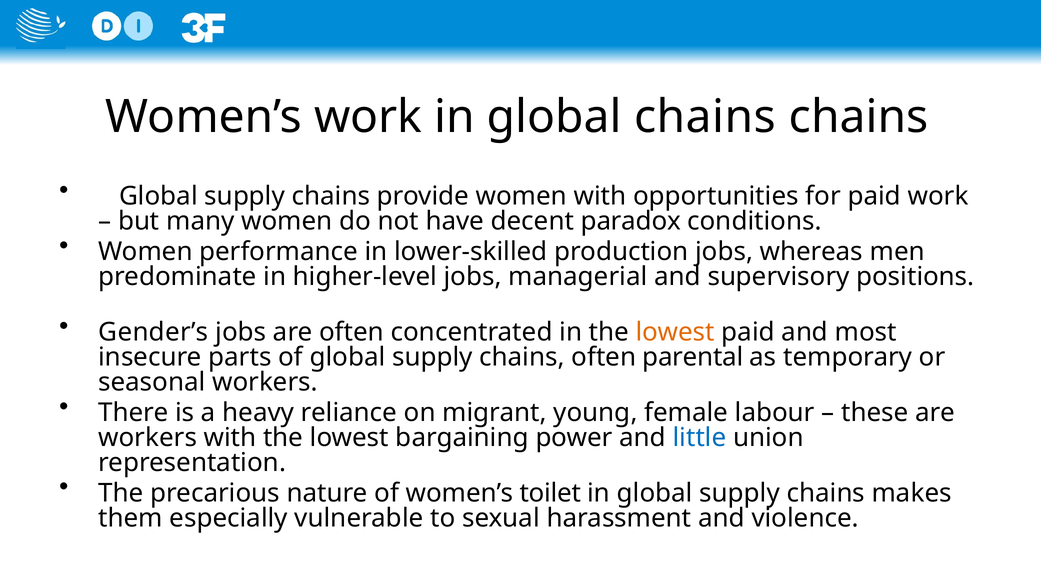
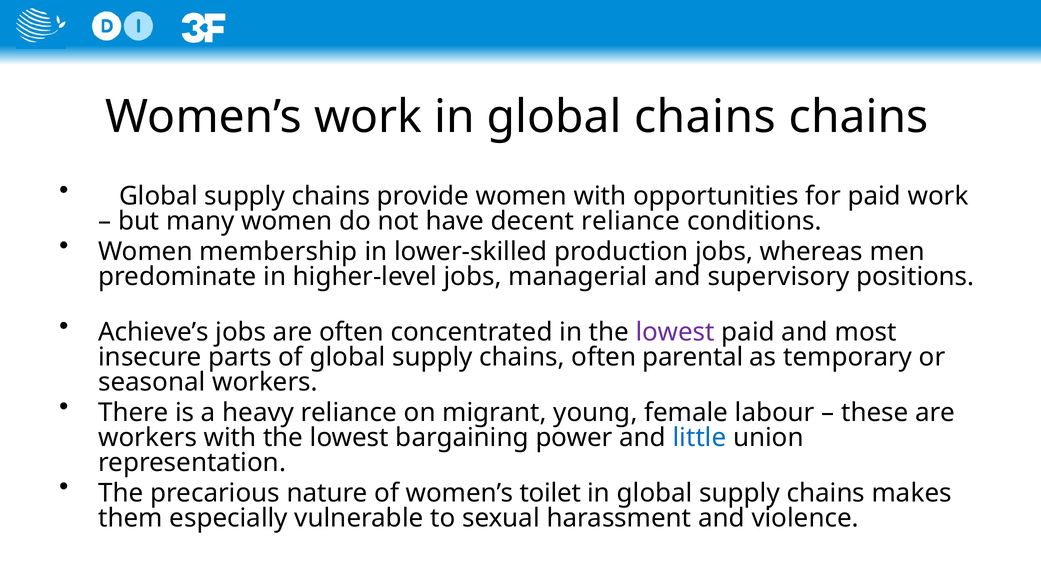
decent paradox: paradox -> reliance (631, 221)
performance: performance -> membership (278, 252)
Gender’s: Gender’s -> Achieve’s (154, 332)
lowest colour: orange -> purple (675, 332)
